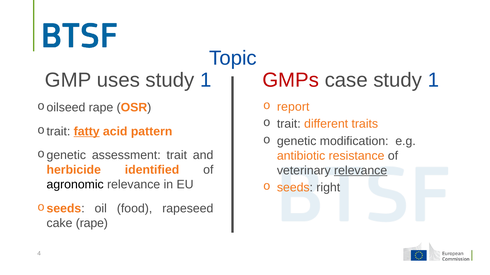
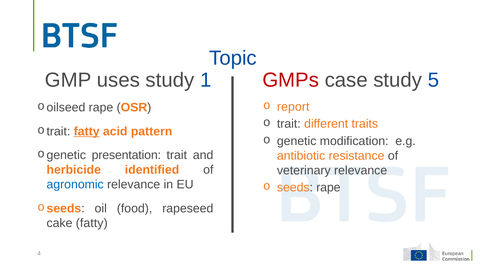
case study 1: 1 -> 5 (433, 80)
assessment: assessment -> presentation (126, 156)
relevance underline: present -> none (361, 171)
agronomic colour: black -> blue (75, 185)
seeds right: right -> rape (328, 188)
cake rape: rape -> fatty (92, 224)
